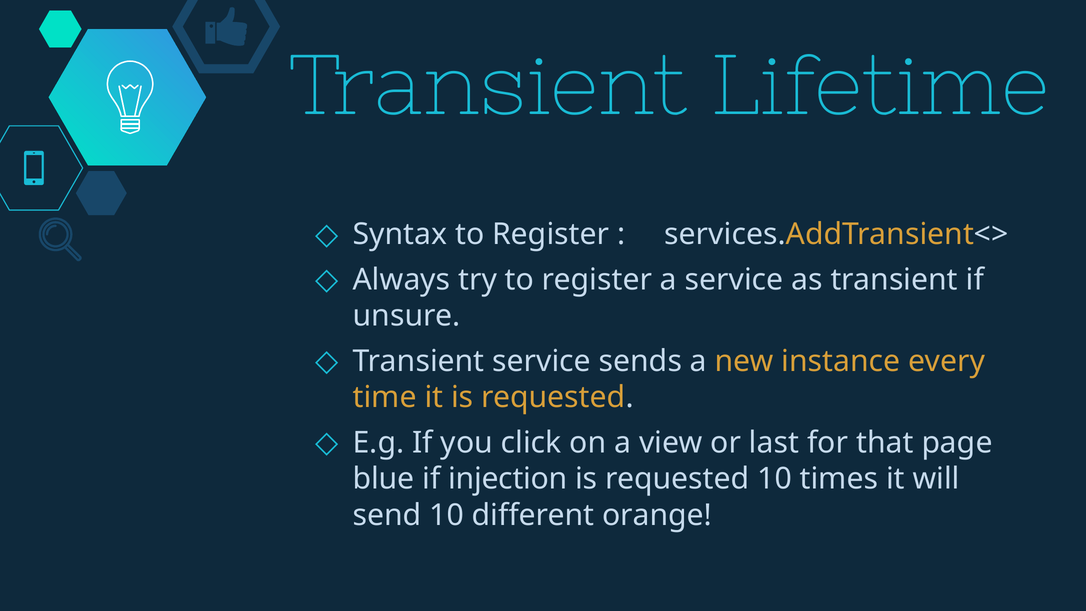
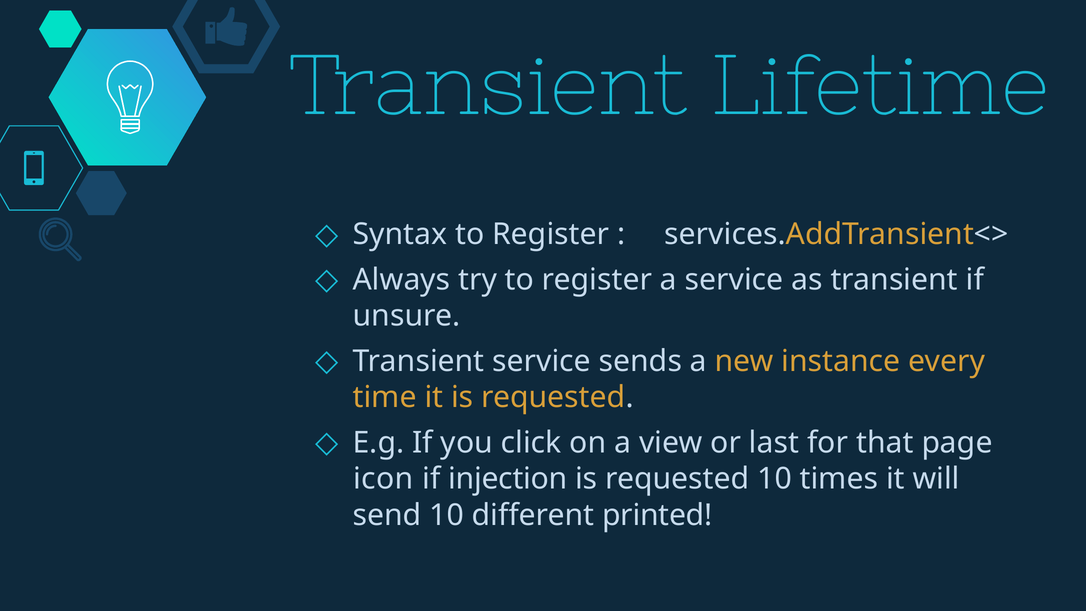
blue: blue -> icon (383, 479)
orange: orange -> printed (657, 515)
